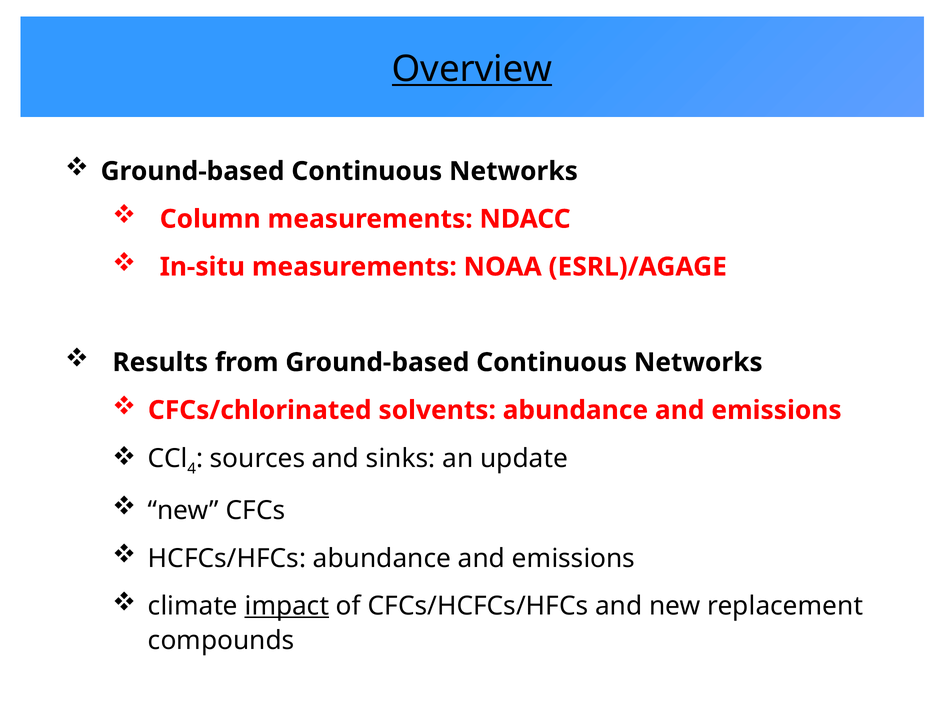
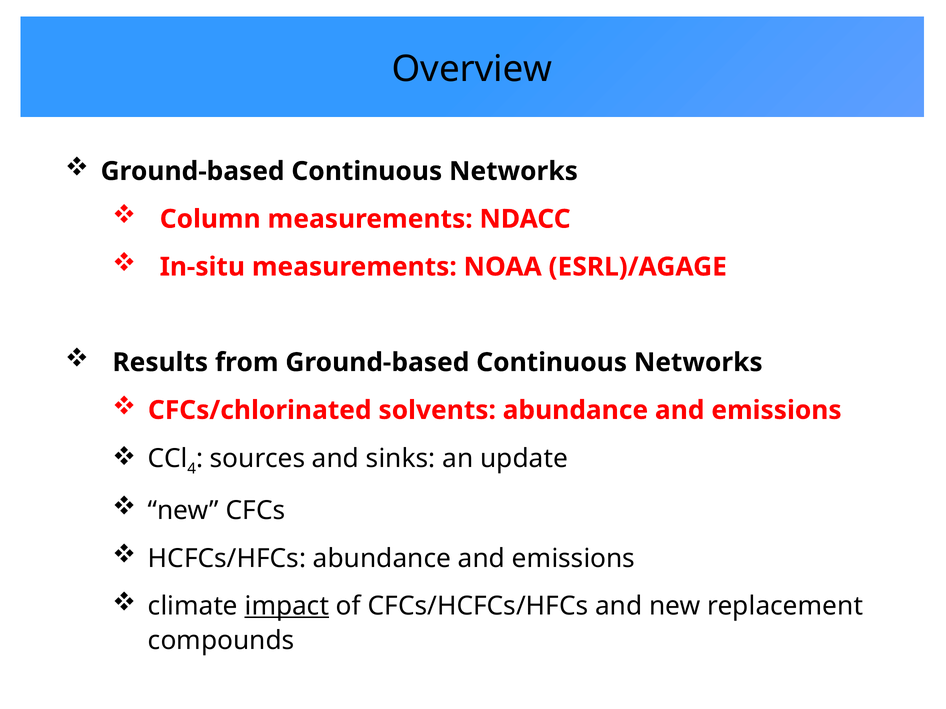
Overview underline: present -> none (472, 69)
